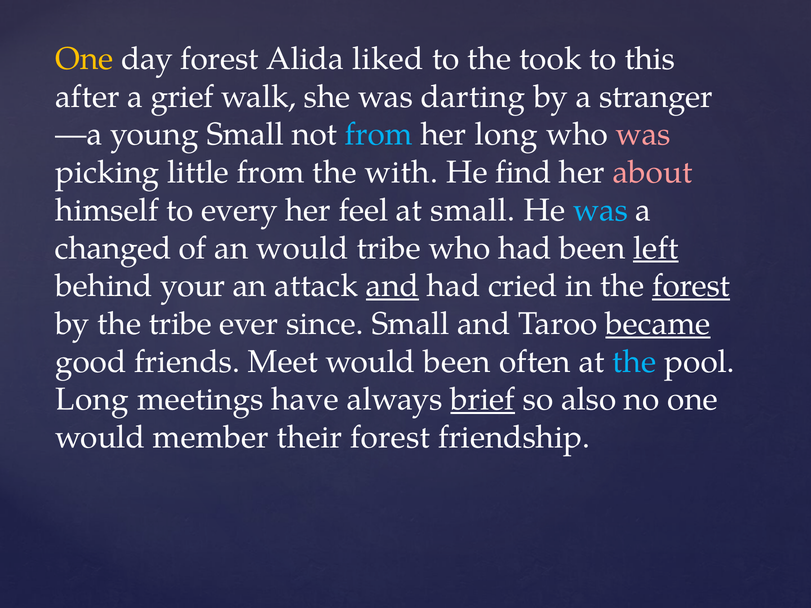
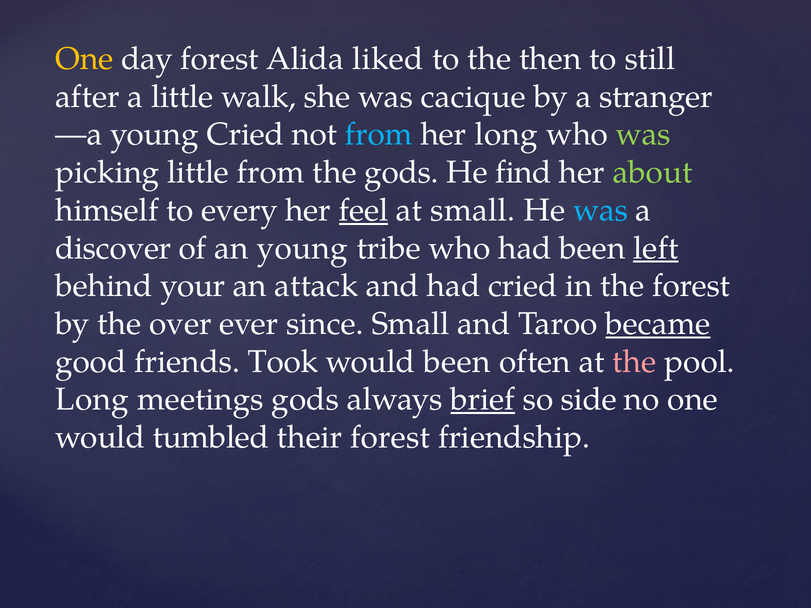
took: took -> then (550, 59)
this: this -> still (650, 59)
a grief: grief -> little (182, 97)
darting: darting -> cacique (473, 97)
young Small: Small -> Cried (245, 135)
was colour: pink -> light green (643, 135)
the with: with -> gods (402, 172)
about colour: pink -> light green (653, 172)
feel underline: none -> present (364, 210)
changed: changed -> discover (113, 248)
an would: would -> young (302, 248)
and underline: present -> none (392, 286)
forest underline: present -> none (691, 286)
the tribe: tribe -> over (180, 324)
Meet: Meet -> Took (283, 362)
the colour: light blue -> pink (634, 362)
meetings have: have -> gods (305, 400)
also: also -> side (589, 400)
member: member -> tumbled (211, 438)
